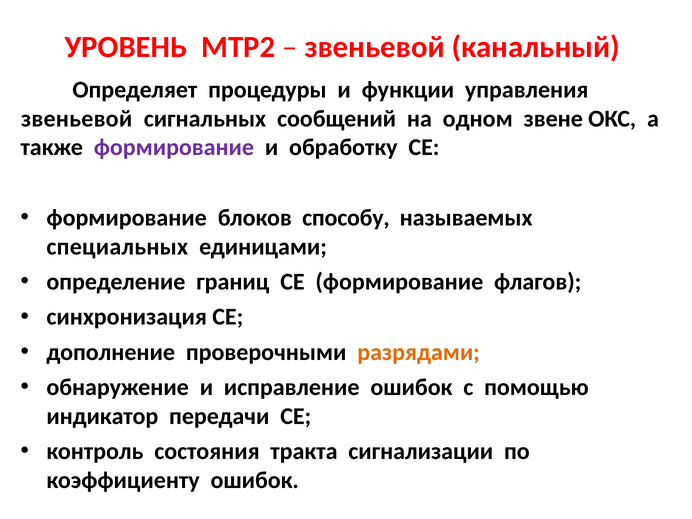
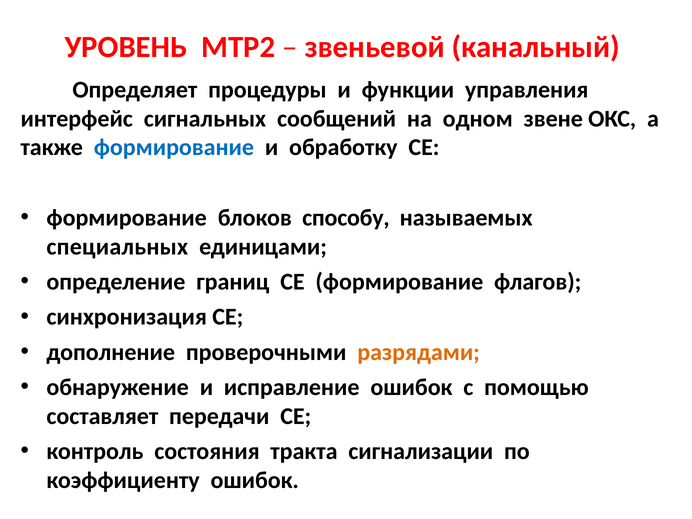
звеньевой: звеньевой -> интерфейс (77, 119)
формирование colour: purple -> blue (174, 147)
индикатор: индикатор -> составляет (102, 416)
